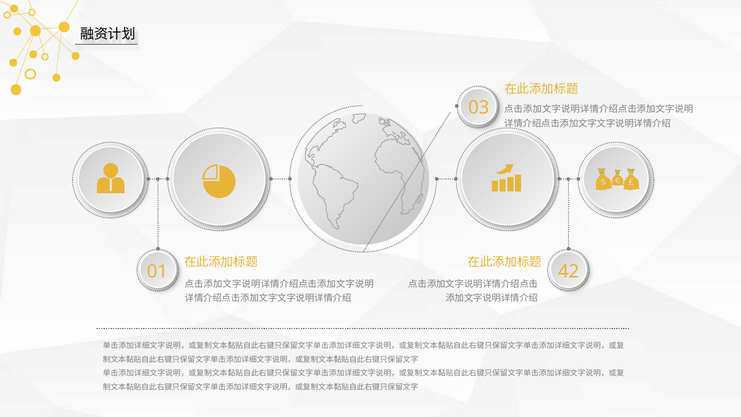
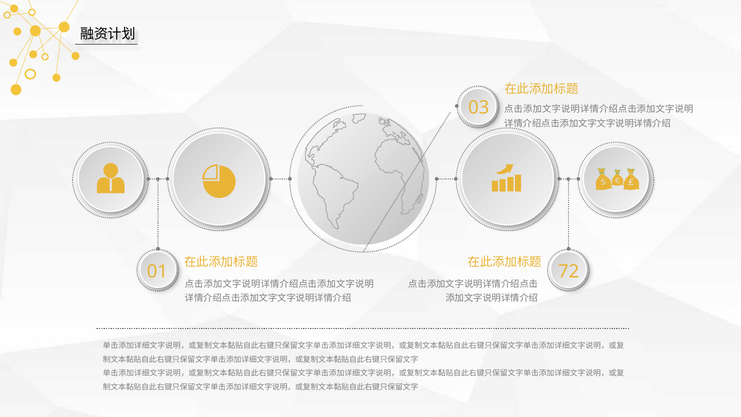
42: 42 -> 72 (569, 271)
